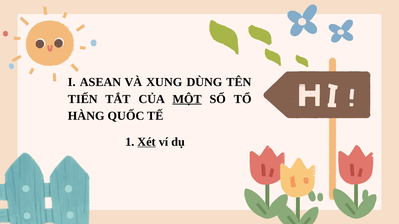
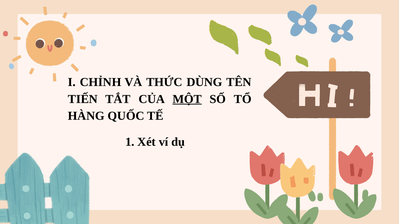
ASEAN: ASEAN -> CHỈNH (101, 82)
XUNG: XUNG -> THỨC (164, 82)
Xét underline: present -> none (147, 142)
